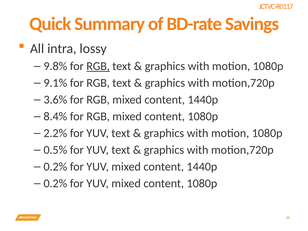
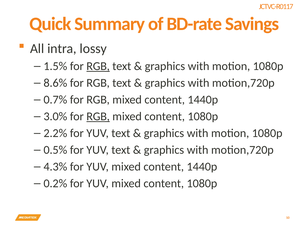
9.8%: 9.8% -> 1.5% (55, 66)
9.1%: 9.1% -> 8.6% (55, 83)
3.6%: 3.6% -> 0.7% (55, 100)
8.4%: 8.4% -> 3.0% (55, 117)
RGB underline: none -> present (98, 117)
0.2%: 0.2% -> 4.3% (55, 167)
